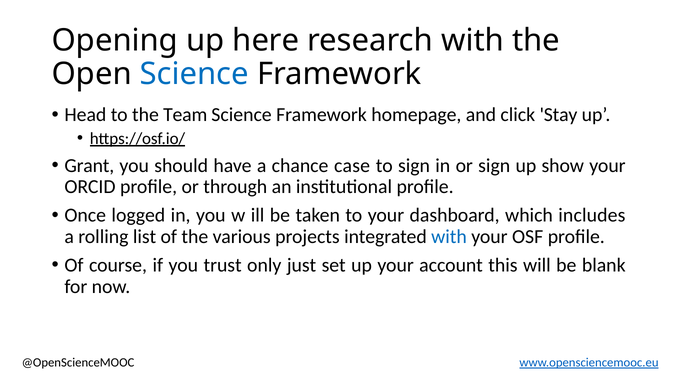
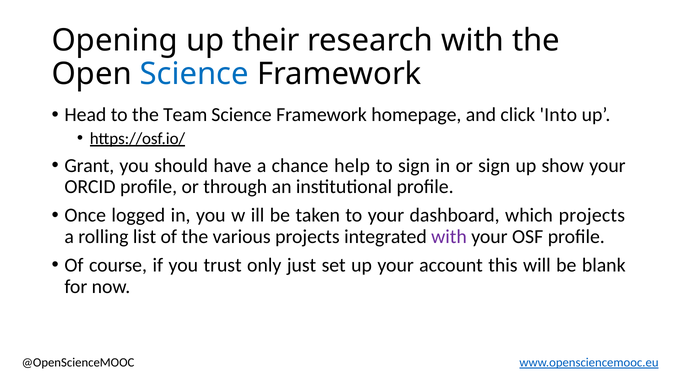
here: here -> their (266, 40)
Stay: Stay -> Into (558, 115)
case: case -> help (352, 165)
which includes: includes -> projects (592, 215)
with colour: blue -> purple (449, 236)
